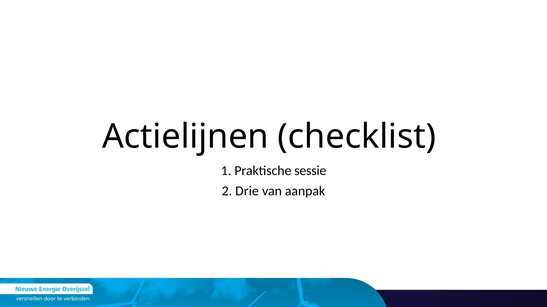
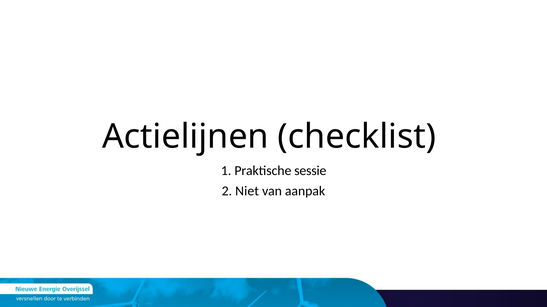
Drie: Drie -> Niet (247, 191)
